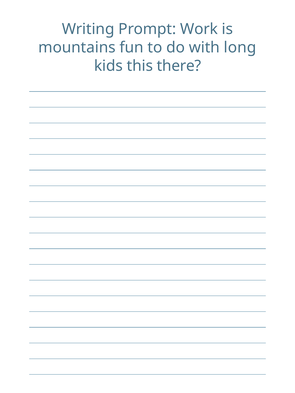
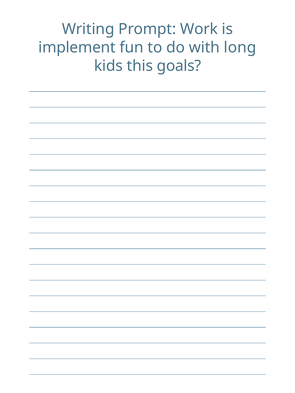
mountains: mountains -> implement (77, 48)
there: there -> goals (179, 66)
